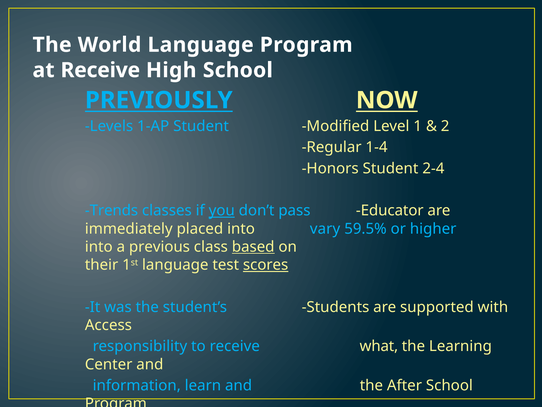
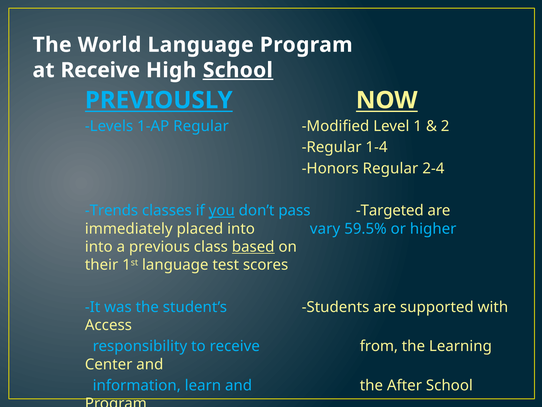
School underline: none -> present (238, 70)
1-AP Student: Student -> Regular (201, 126)
Honors Student: Student -> Regular (390, 168)
Educator: Educator -> Targeted (390, 210)
scores underline: present -> none (266, 265)
what: what -> from (379, 346)
